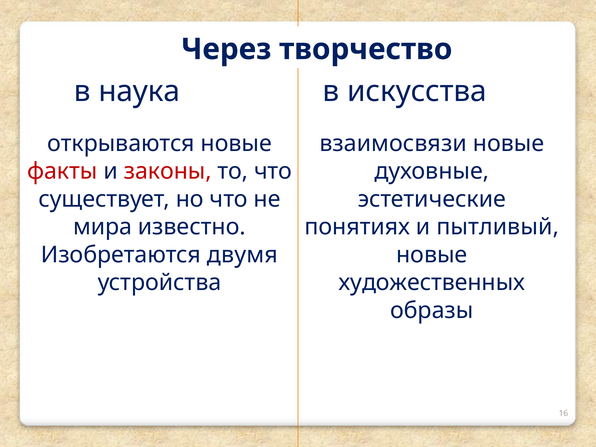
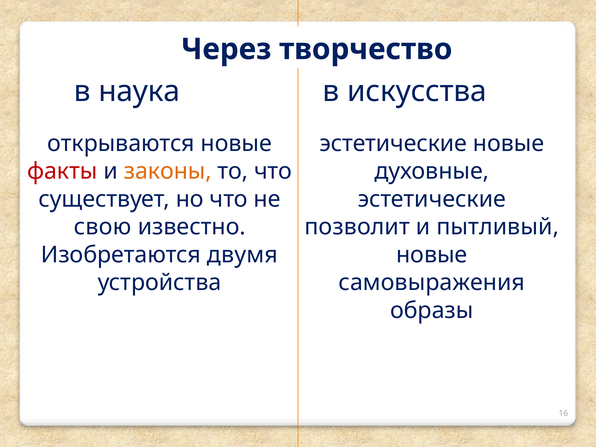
взаимосвязи: взаимосвязи -> эстетические (393, 143)
законы colour: red -> orange (168, 171)
мира: мира -> свою (102, 227)
понятиях: понятиях -> позволит (357, 227)
художественных: художественных -> самовыражения (432, 283)
